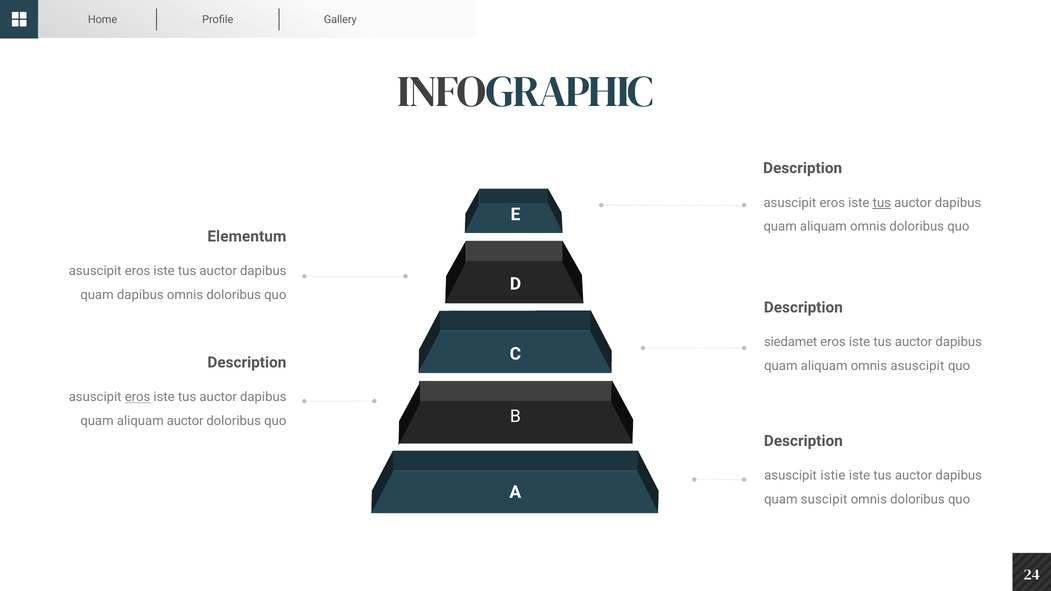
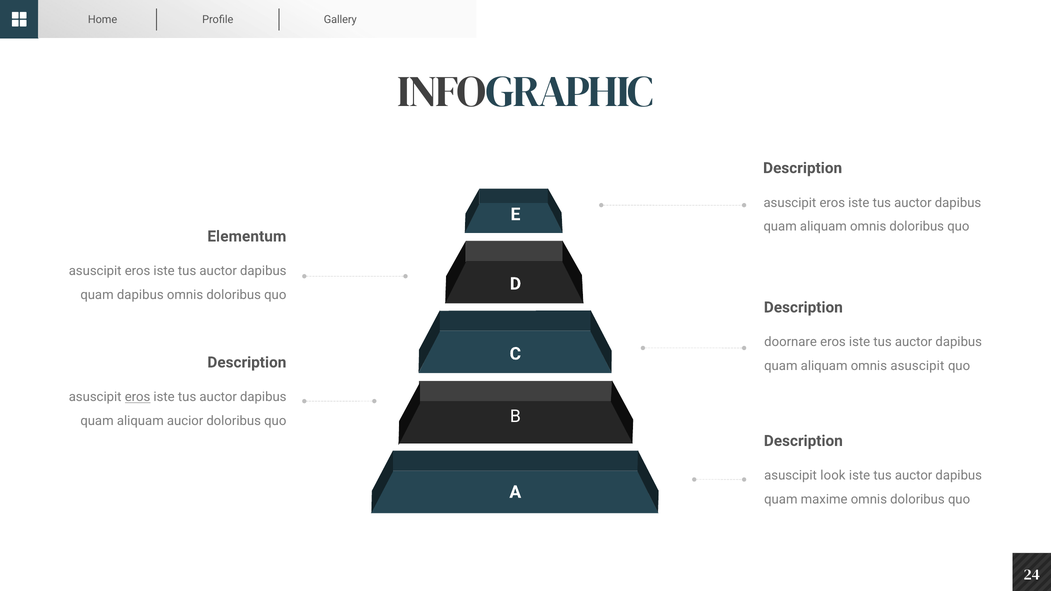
tus underline: present -> none (882, 203)
siedamet: siedamet -> doornare (791, 342)
aliquam auctor: auctor -> aucior (185, 421)
istie: istie -> look (833, 476)
suscipit: suscipit -> maxime (824, 499)
